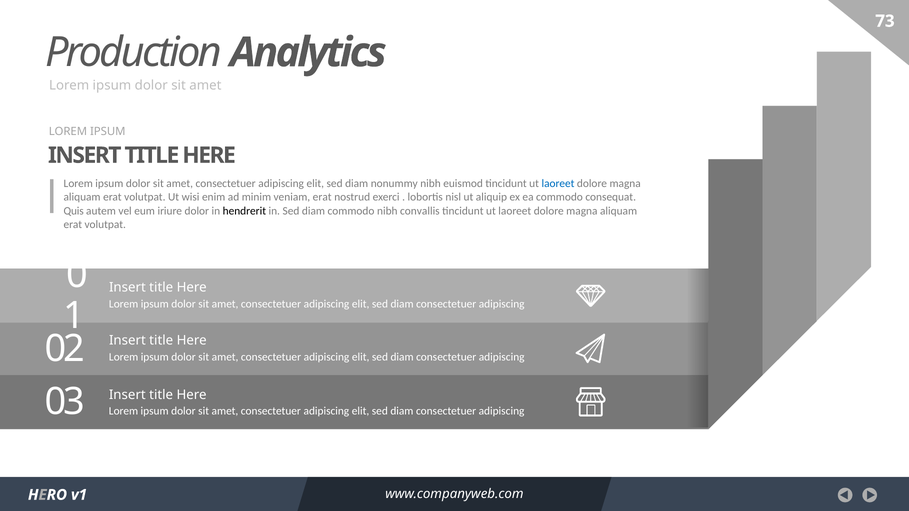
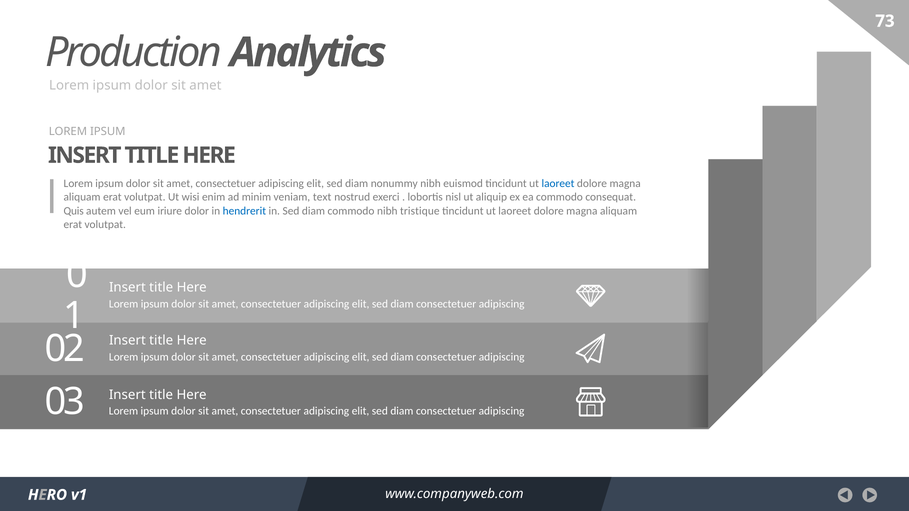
veniam erat: erat -> text (322, 197)
hendrerit colour: black -> blue (244, 211)
convallis: convallis -> tristique (420, 211)
